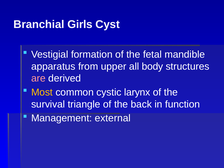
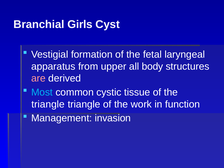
mandible: mandible -> laryngeal (185, 54)
Most colour: yellow -> light blue (42, 92)
larynx: larynx -> tissue (137, 92)
survival: survival -> triangle (48, 104)
back: back -> work (141, 104)
external: external -> invasion (113, 118)
